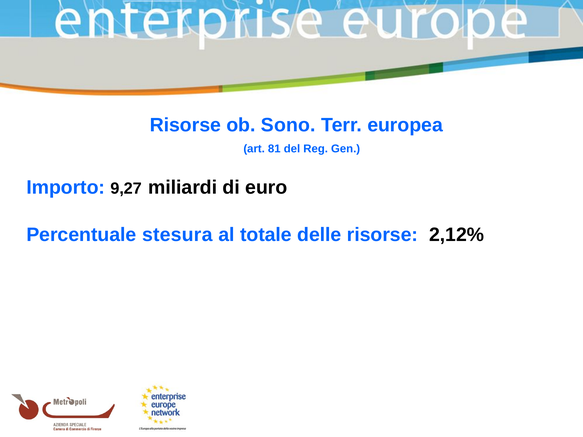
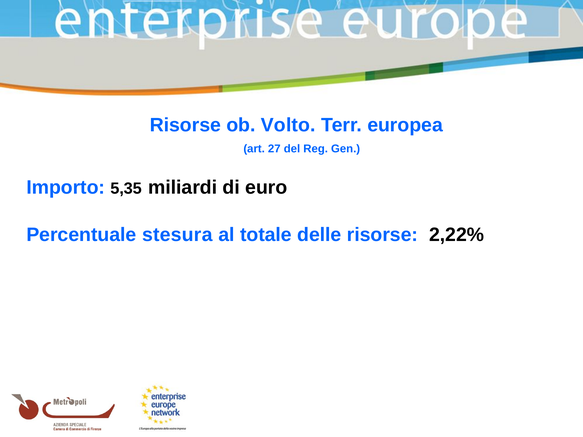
Sono: Sono -> Volto (288, 125)
81: 81 -> 27 (274, 149)
9,27: 9,27 -> 5,35 (126, 189)
2,12%: 2,12% -> 2,22% (457, 235)
